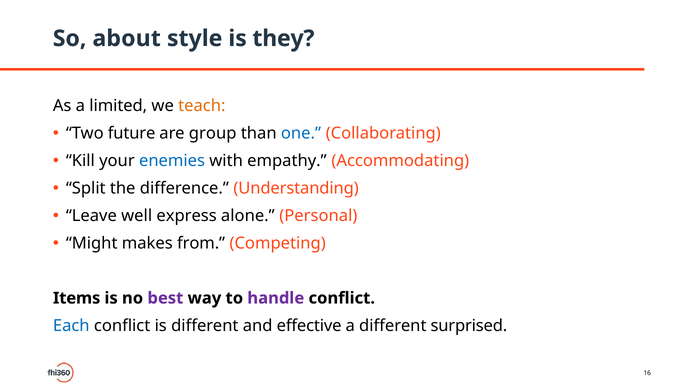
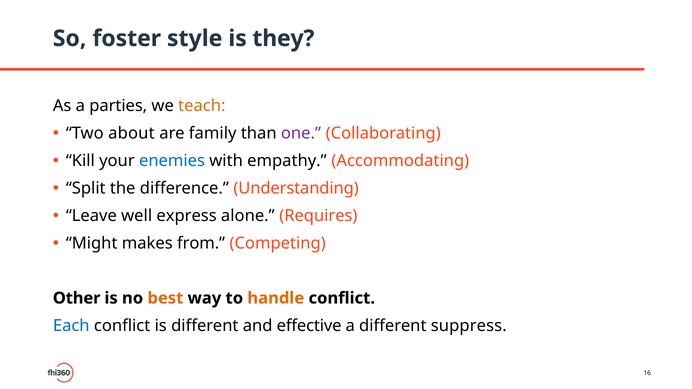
about: about -> foster (127, 39)
limited: limited -> parties (118, 106)
future: future -> about (131, 133)
group: group -> family (213, 133)
one colour: blue -> purple (301, 133)
Personal: Personal -> Requires (318, 216)
Items: Items -> Other (77, 298)
best colour: purple -> orange (165, 298)
handle colour: purple -> orange (276, 298)
surprised: surprised -> suppress (469, 326)
